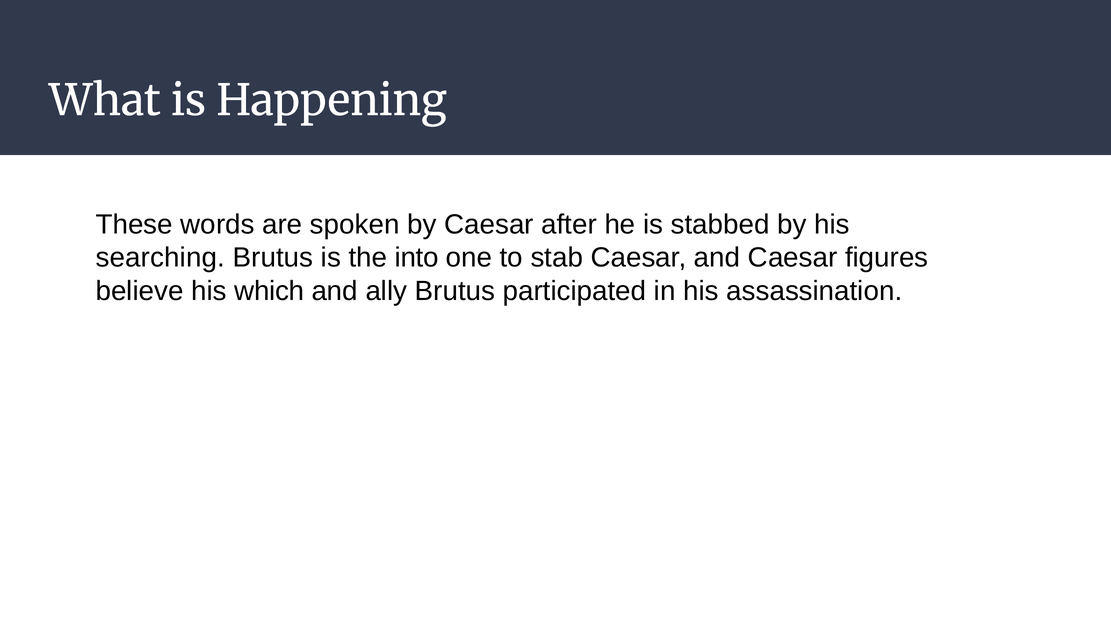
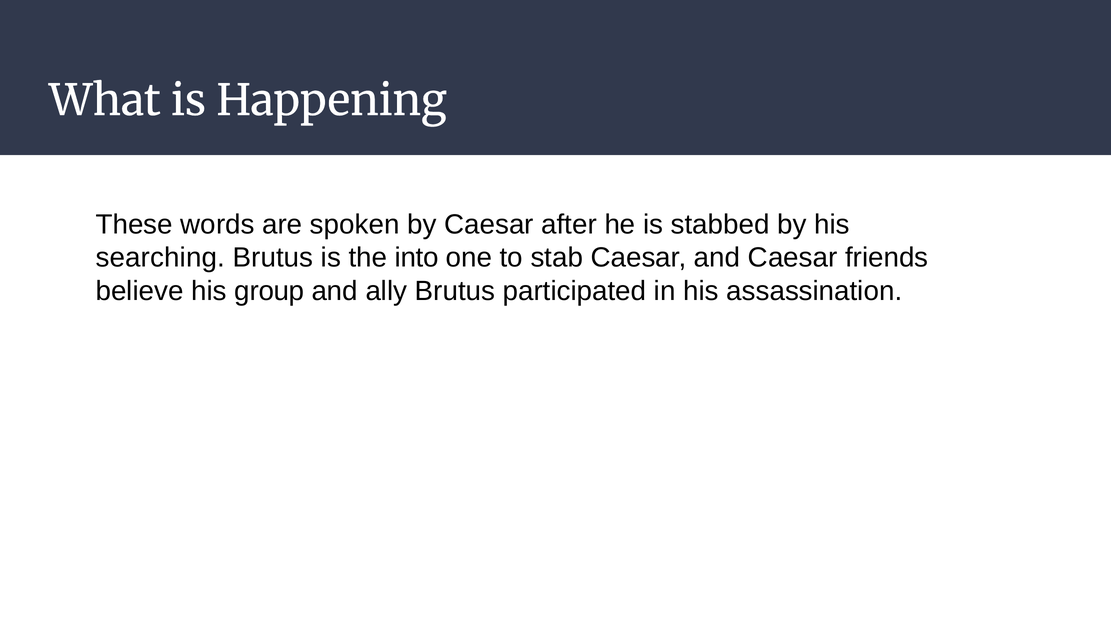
figures: figures -> friends (887, 258)
which: which -> group (269, 291)
